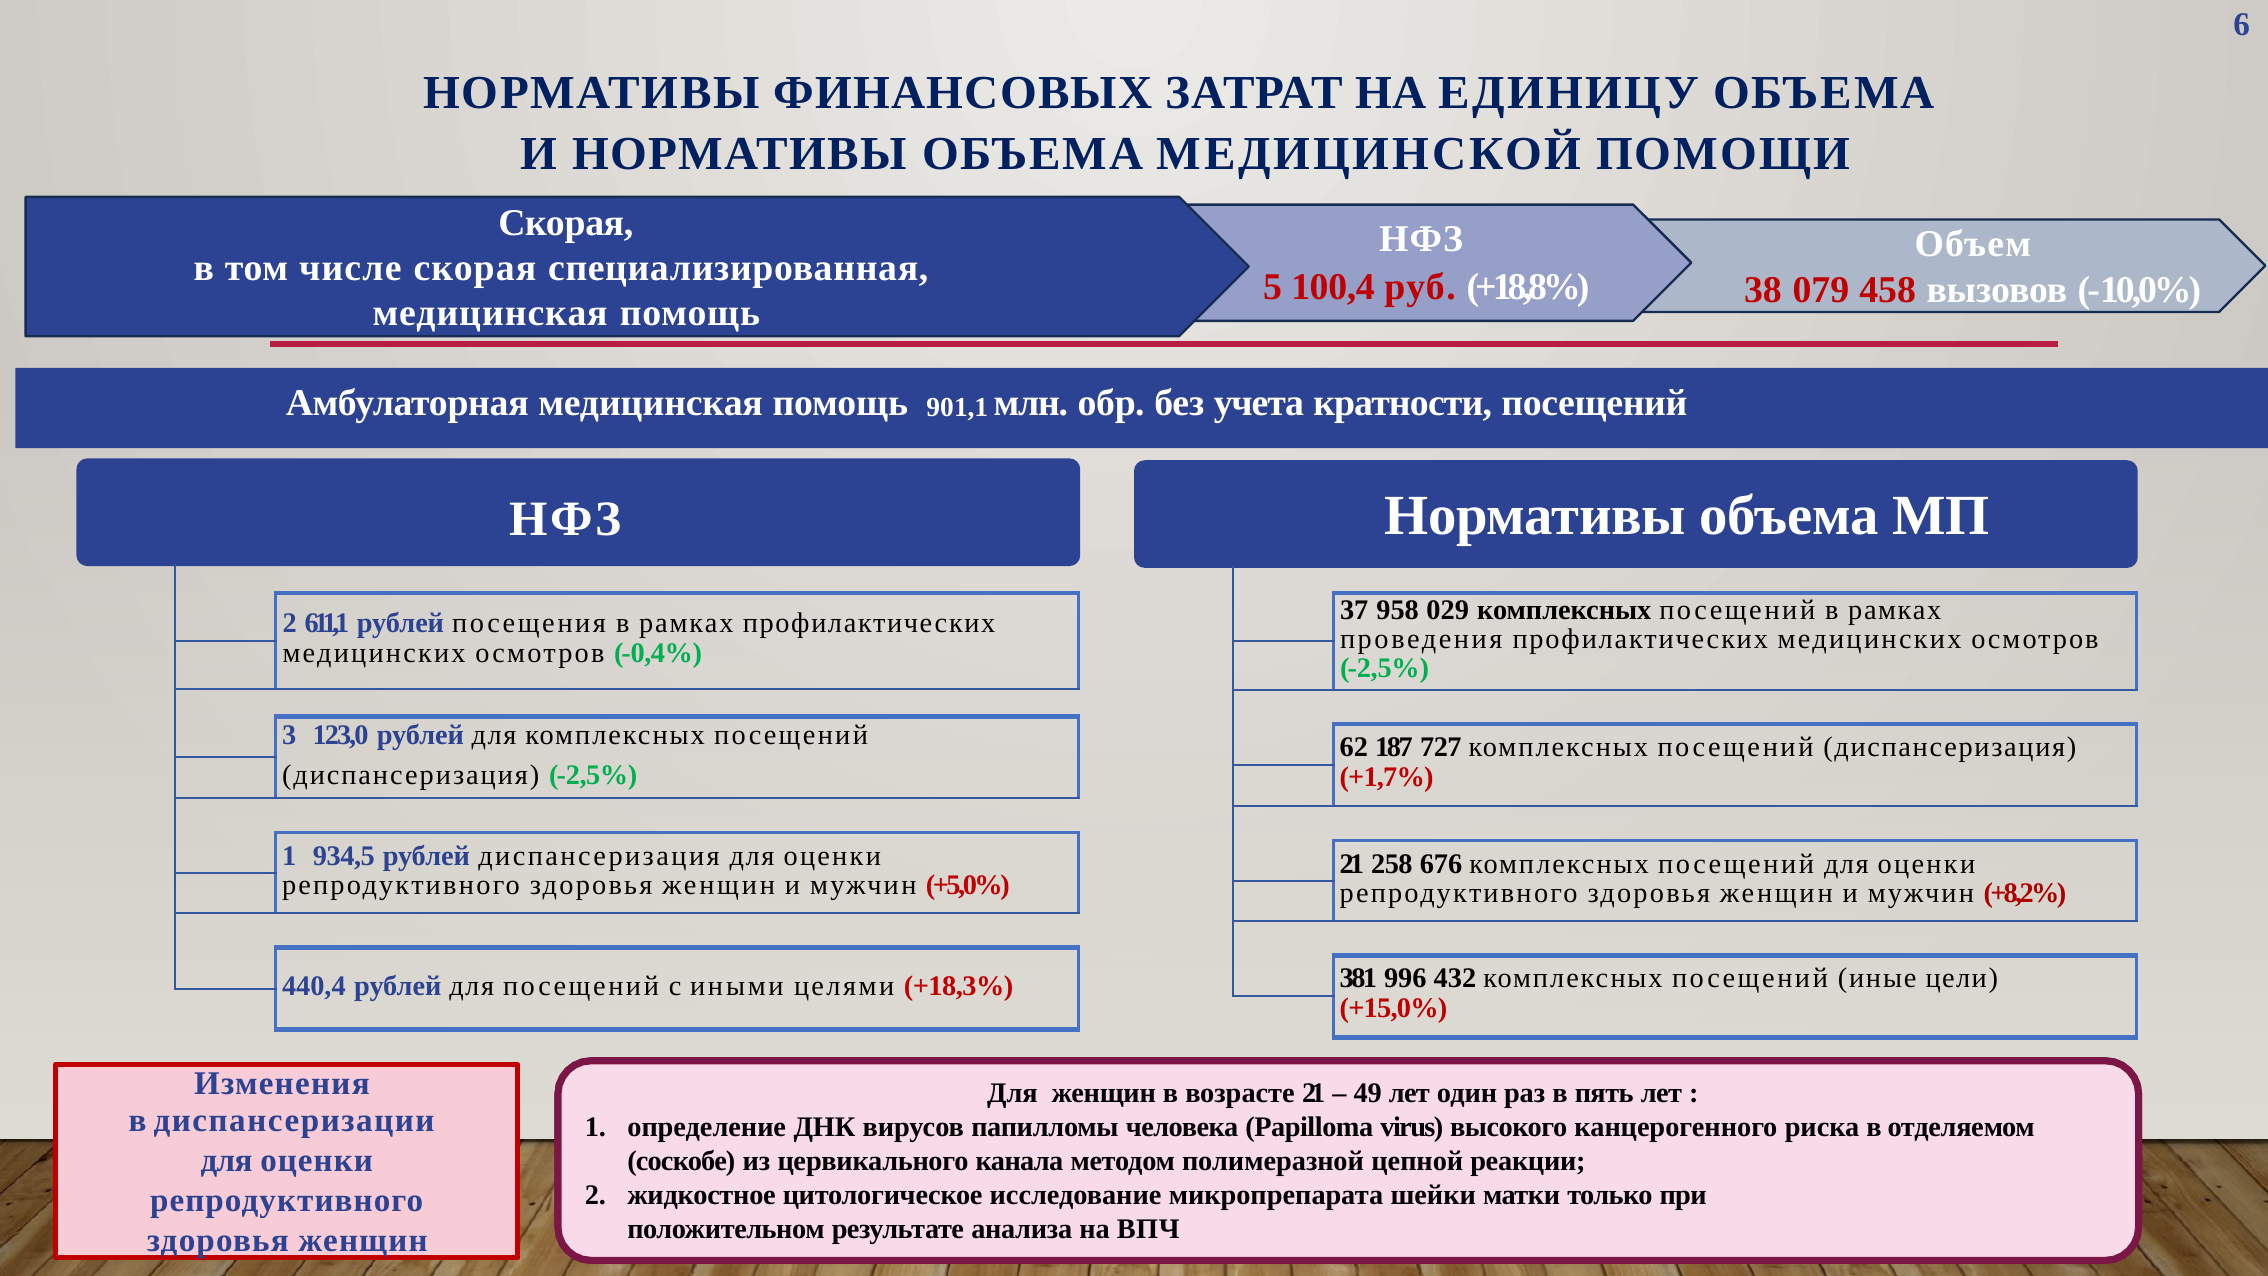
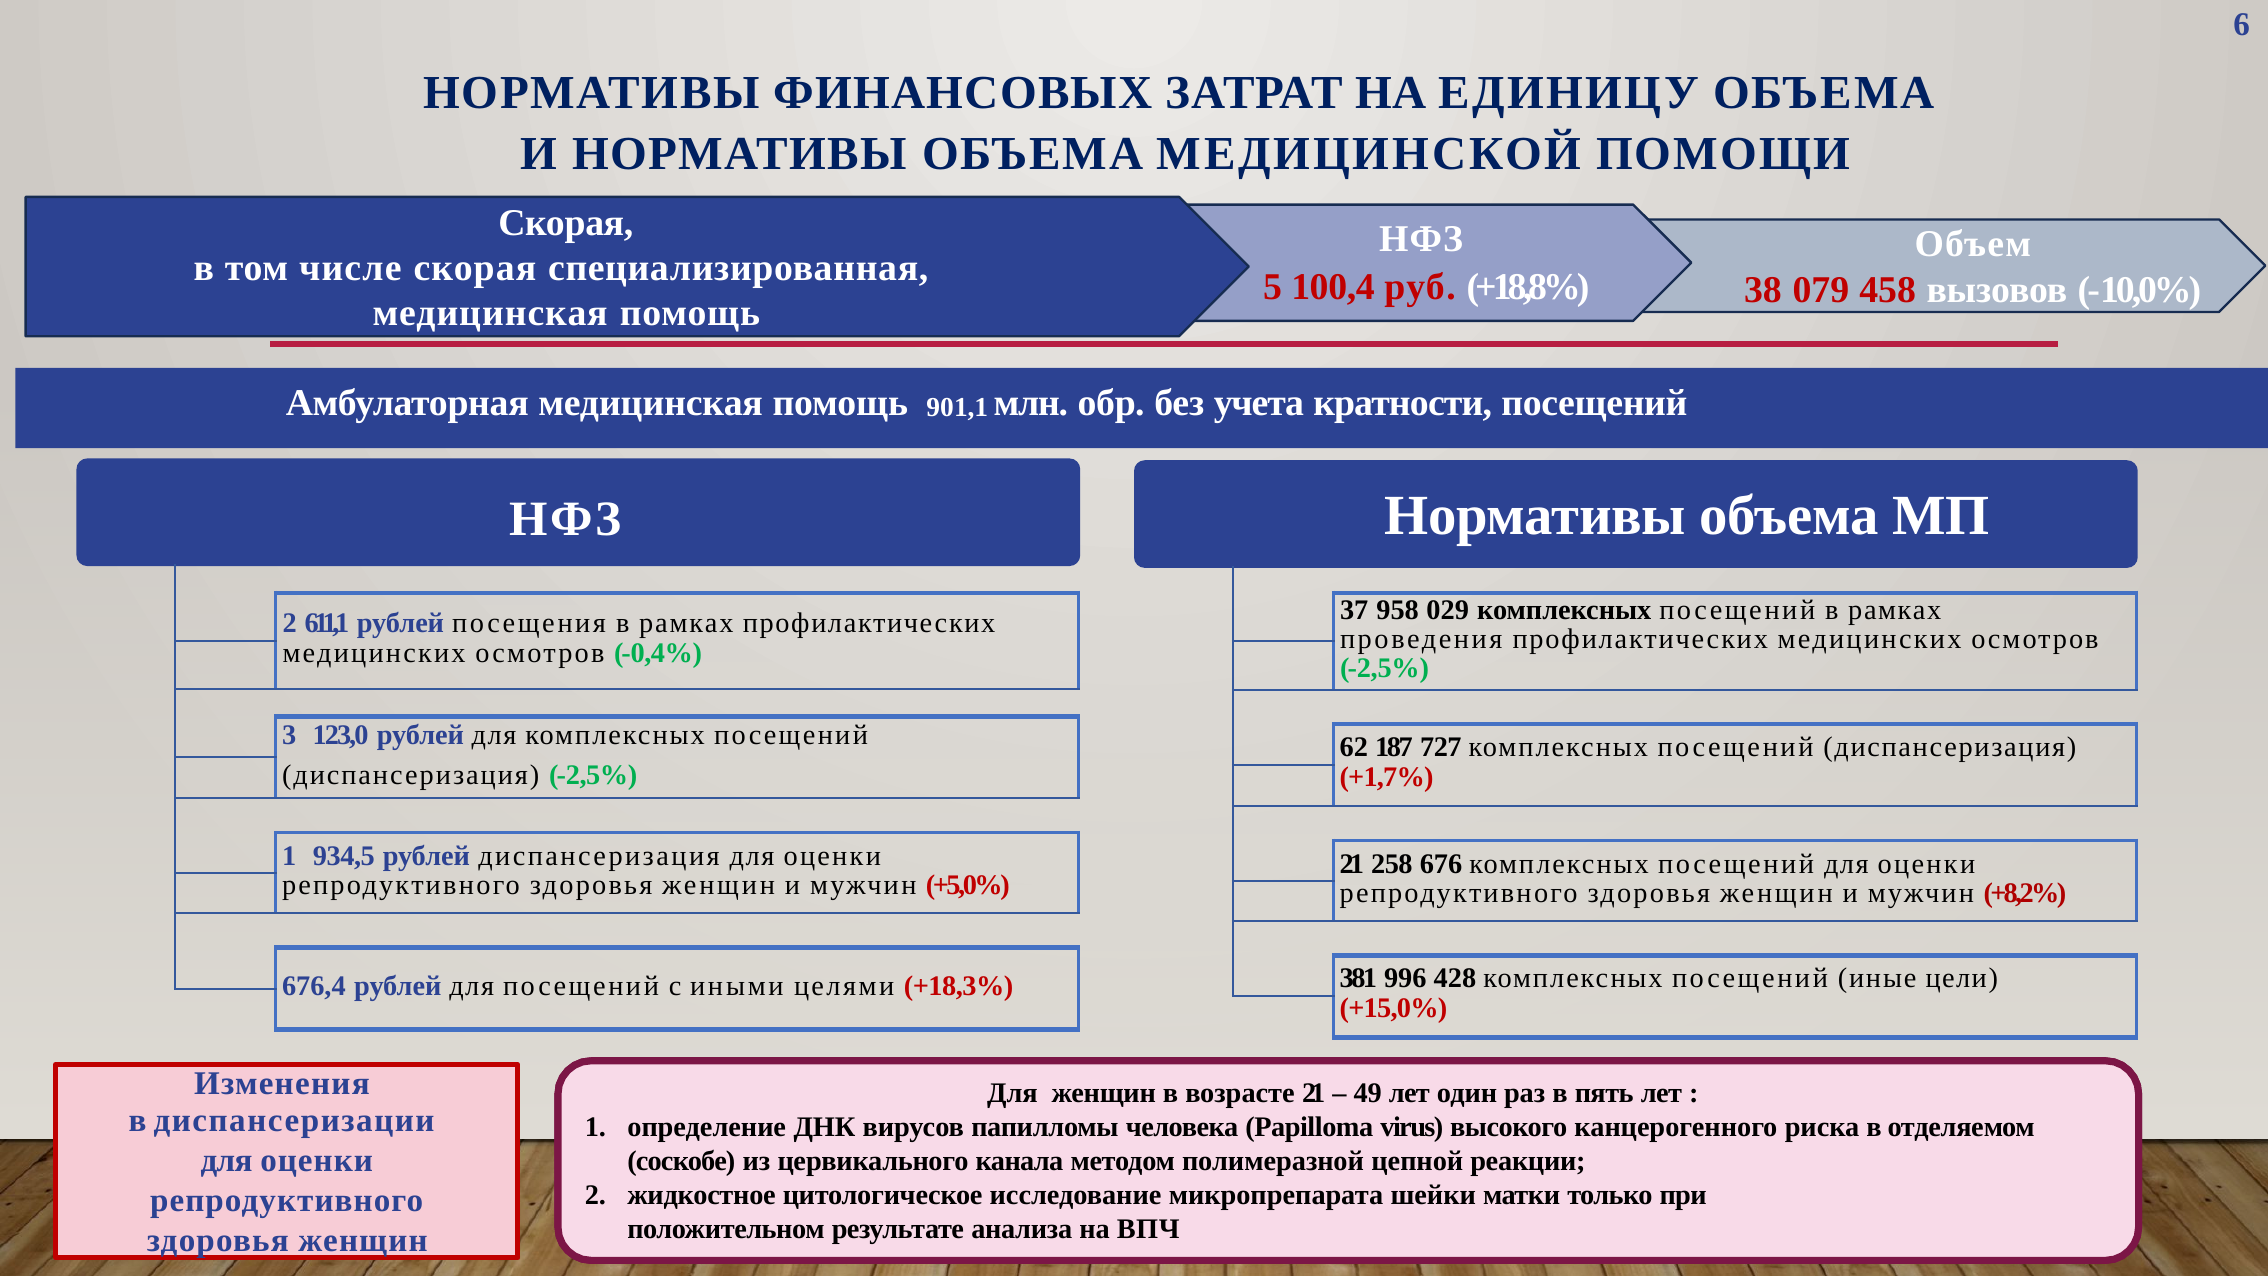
432: 432 -> 428 (1455, 978)
440,4: 440,4 -> 676,4 (314, 986)
